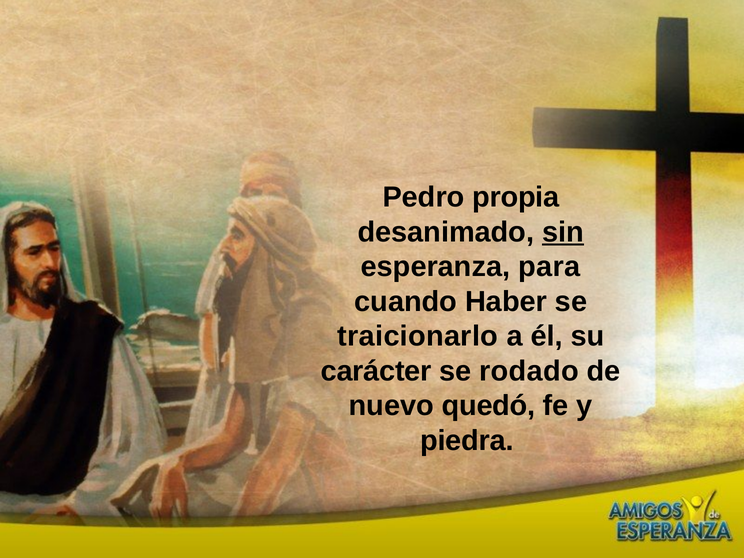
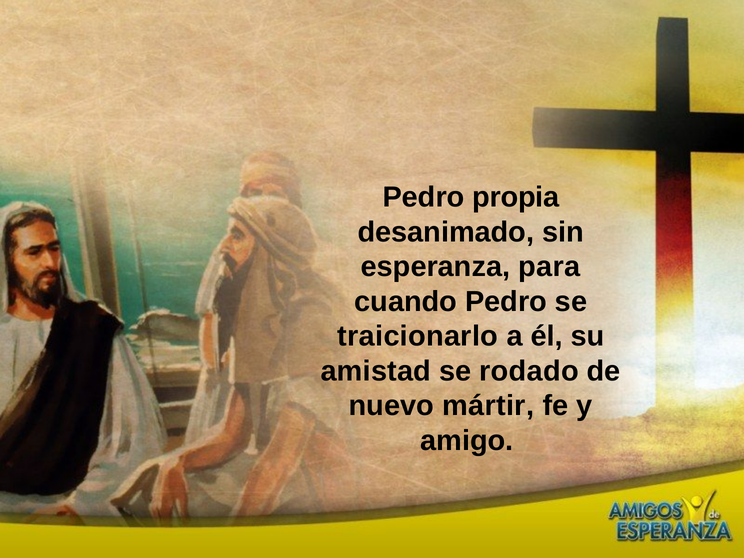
sin underline: present -> none (563, 232)
cuando Haber: Haber -> Pedro (506, 302)
carácter: carácter -> amistad (376, 371)
quedó: quedó -> mártir (488, 406)
piedra: piedra -> amigo (467, 441)
